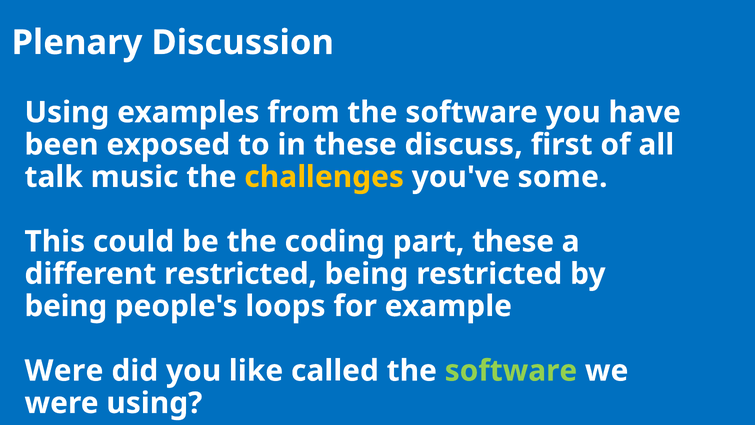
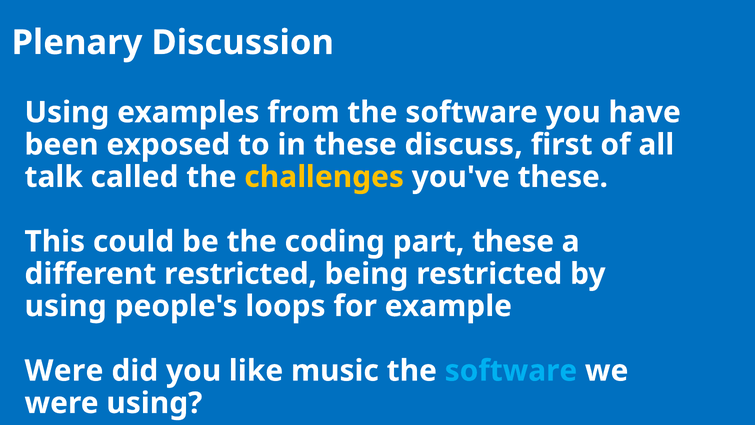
music: music -> called (135, 177)
you've some: some -> these (563, 177)
being: being -> using (66, 306)
called: called -> music (335, 371)
software colour: light green -> light blue (511, 371)
